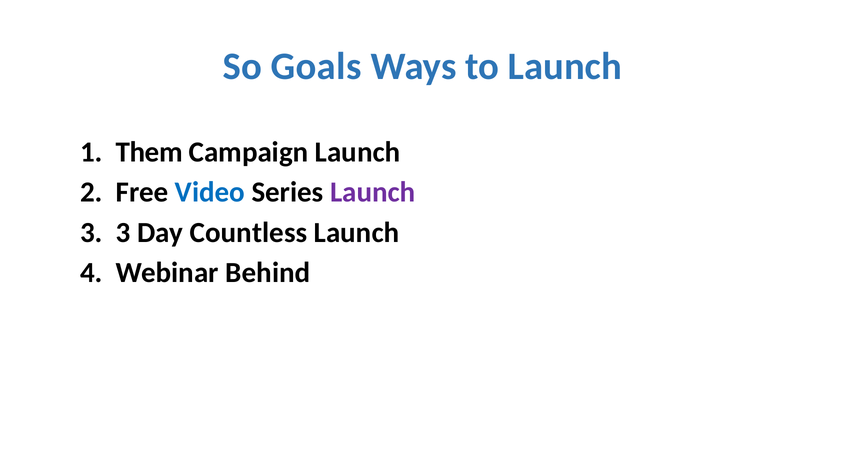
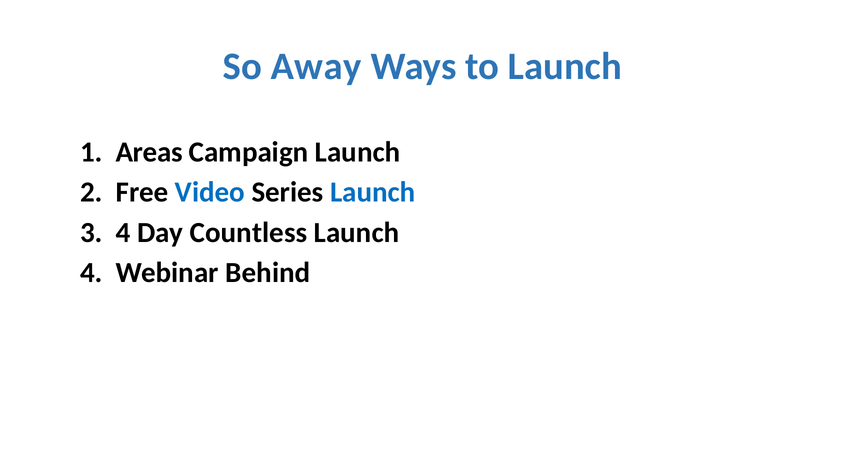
Goals: Goals -> Away (316, 66)
Them: Them -> Areas (149, 152)
Launch colour: purple -> blue (373, 192)
3: 3 -> 4 (123, 232)
